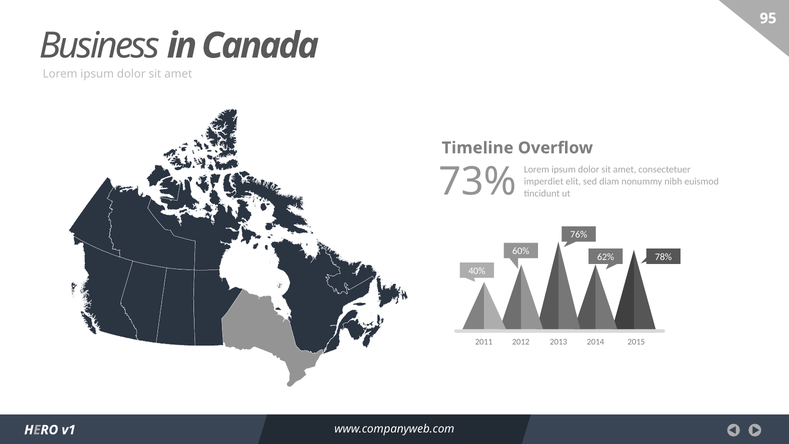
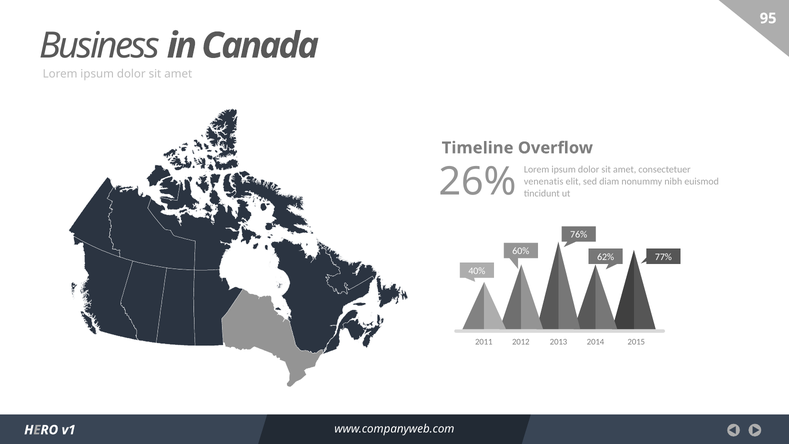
73%: 73% -> 26% (478, 181)
imperdiet: imperdiet -> venenatis (544, 181)
78%: 78% -> 77% (663, 257)
